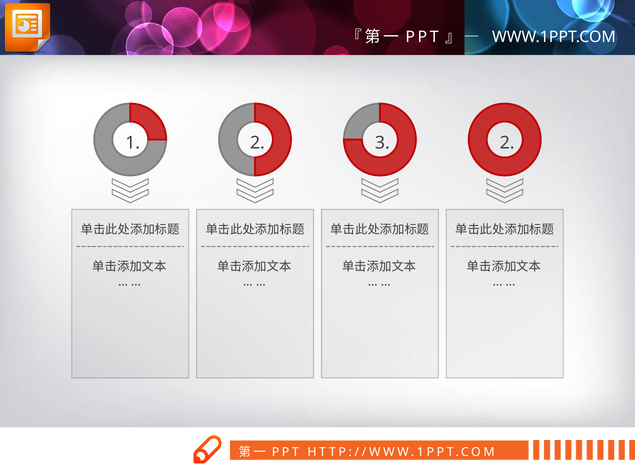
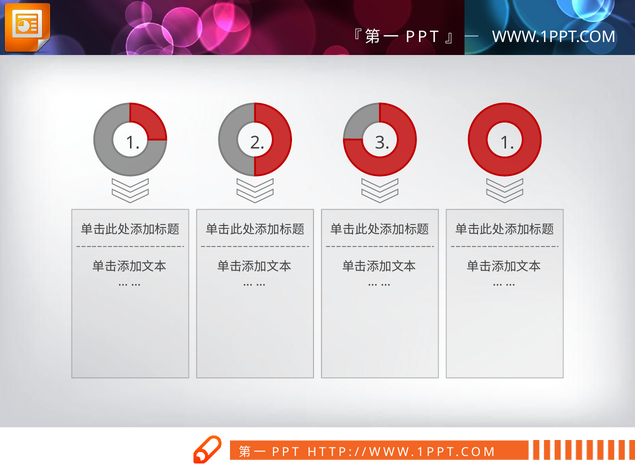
3 2: 2 -> 1 (507, 143)
